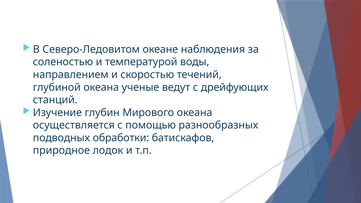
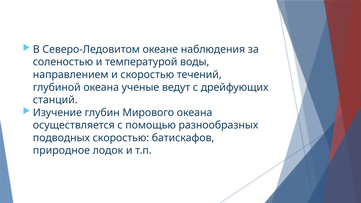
подводных обработки: обработки -> скоростью (121, 138)
